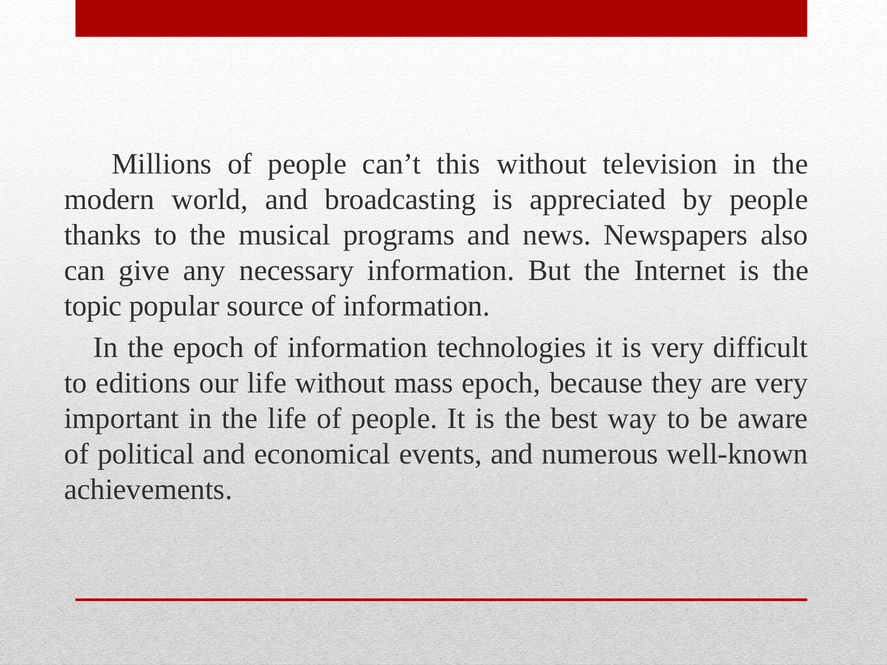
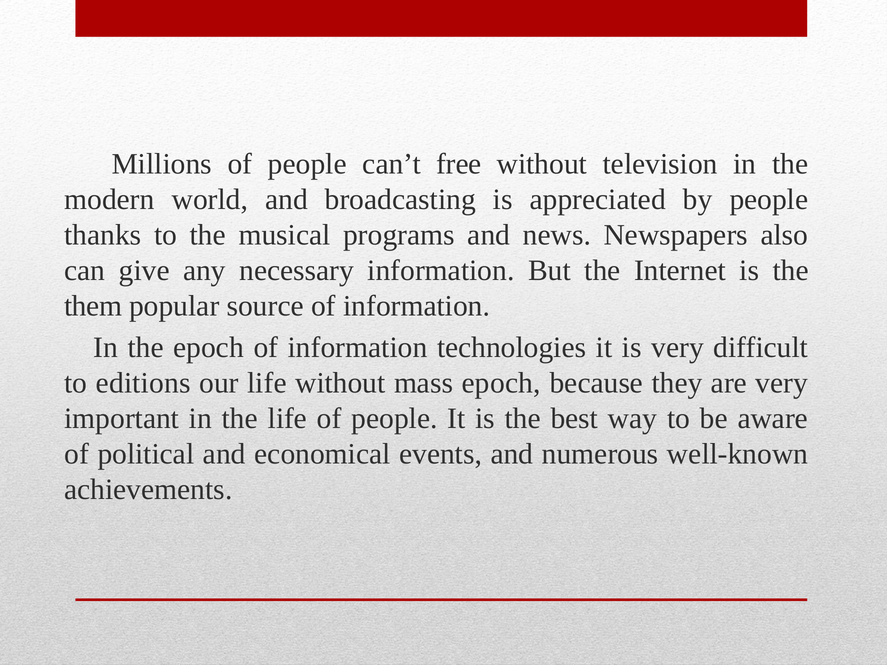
this: this -> free (459, 164)
topic: topic -> them (93, 306)
